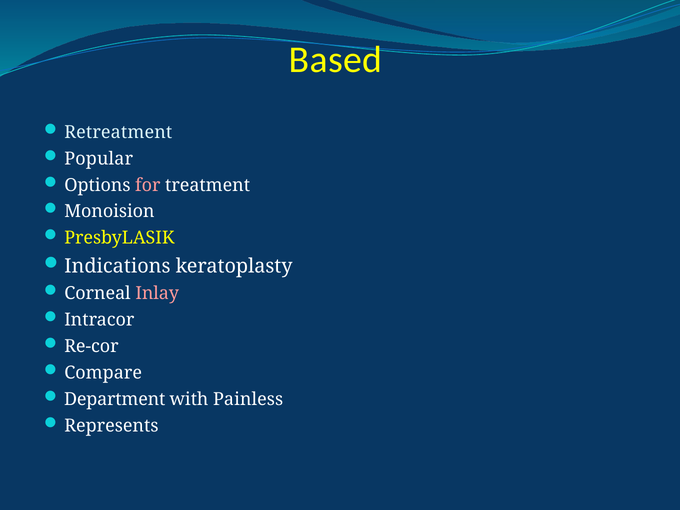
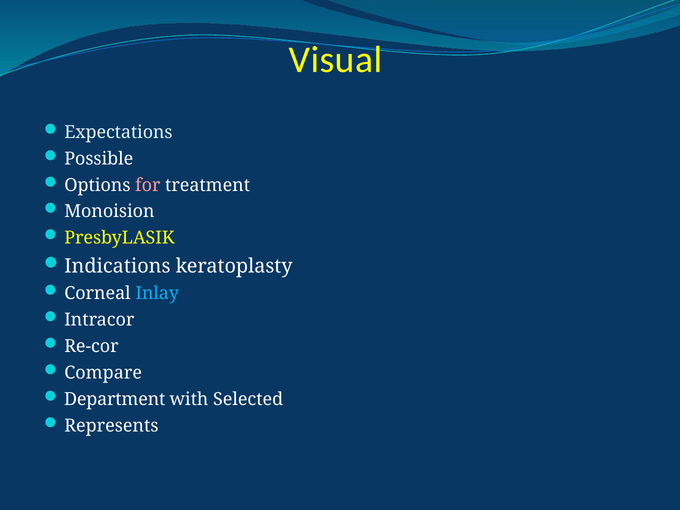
Based: Based -> Visual (336, 60)
Retreatment: Retreatment -> Expectations (118, 132)
Popular: Popular -> Possible (99, 159)
Inlay colour: pink -> light blue (157, 293)
Painless: Painless -> Selected (248, 399)
